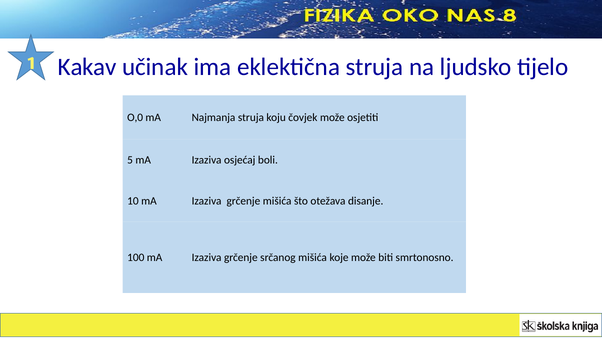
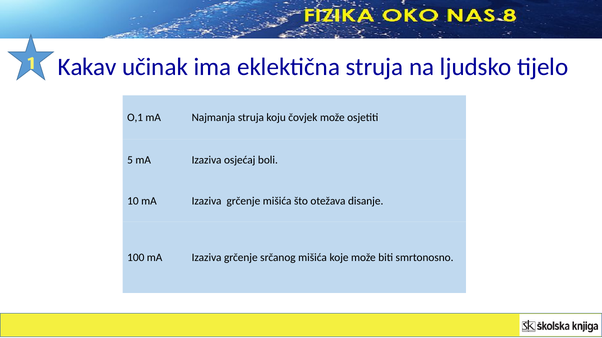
O,0: O,0 -> O,1 (135, 118)
